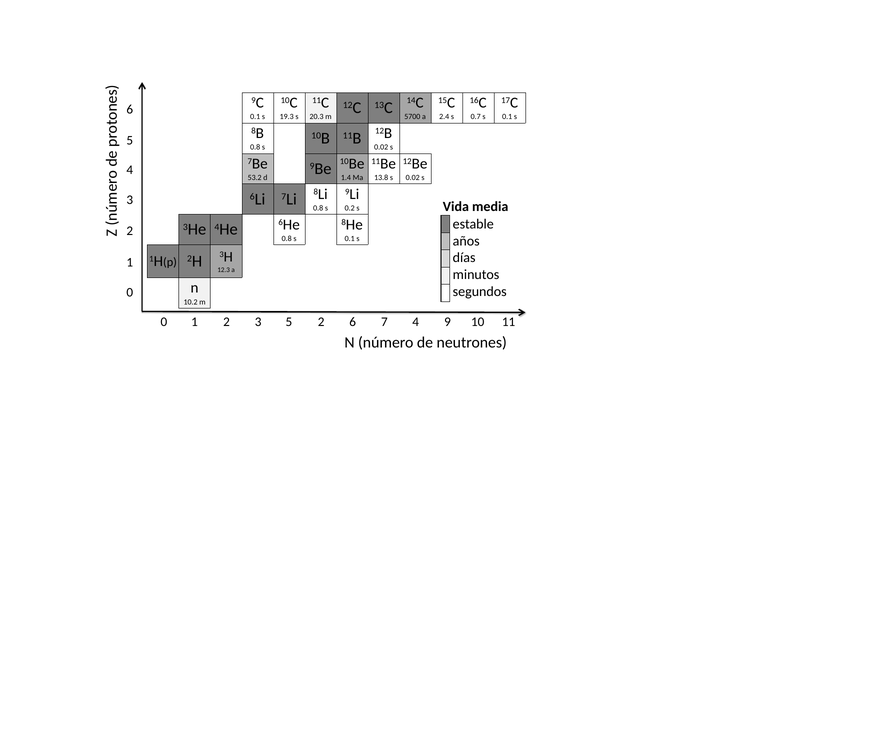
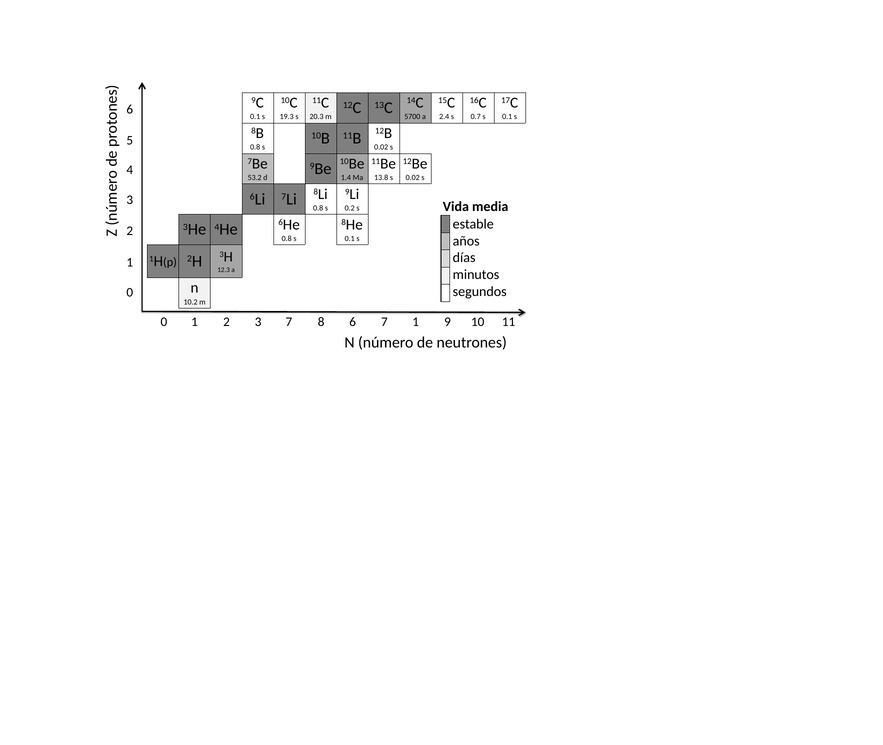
2 5: 5 -> 7 (289, 322)
3 2: 2 -> 8 (321, 322)
4: 4 -> 1 (416, 322)
